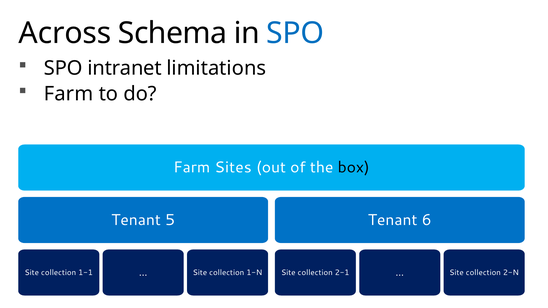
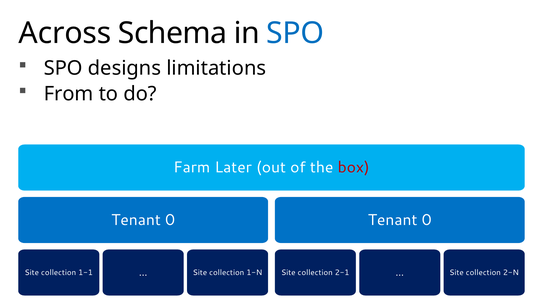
intranet: intranet -> designs (125, 68)
Farm: Farm -> From (69, 94)
Sites: Sites -> Later (233, 168)
box colour: black -> red (354, 168)
5: 5 -> 0 (170, 220)
6: 6 -> 0 (427, 220)
